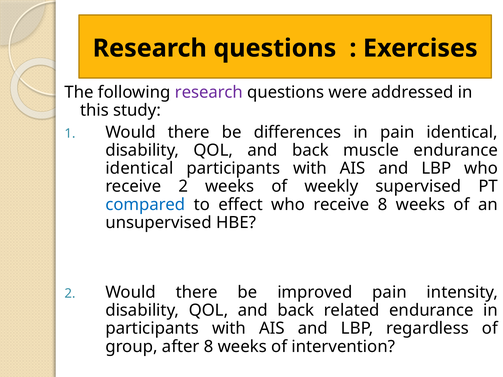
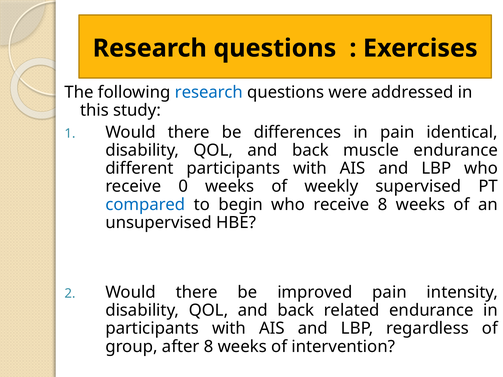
research colour: purple -> blue (209, 92)
identical: identical -> different (139, 168)
receive 2: 2 -> 0 (183, 187)
effect: effect -> begin (241, 205)
